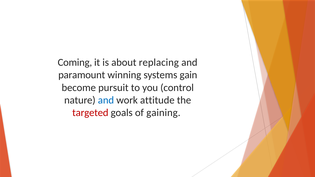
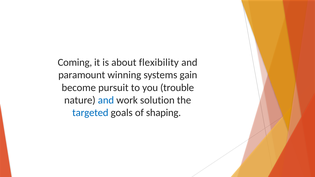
replacing: replacing -> flexibility (159, 62)
control: control -> trouble (177, 88)
attitude: attitude -> solution (157, 100)
targeted colour: red -> blue (90, 113)
gaining: gaining -> shaping (164, 113)
